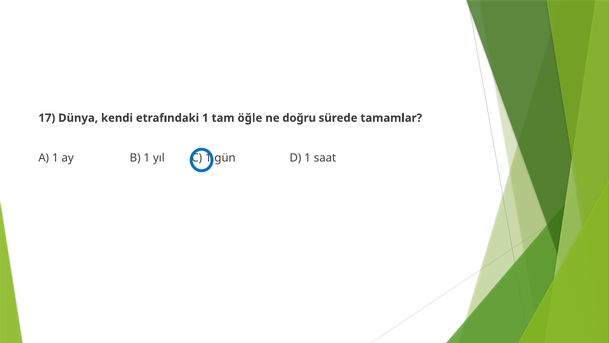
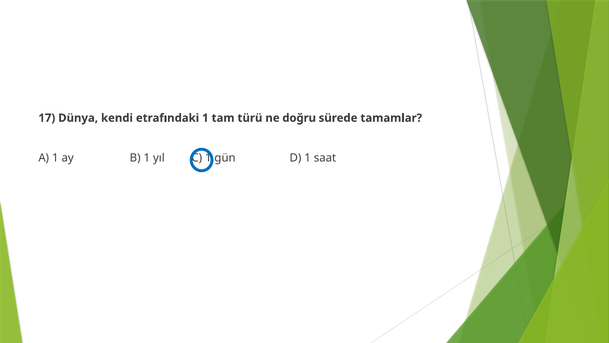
öğle: öğle -> türü (250, 118)
